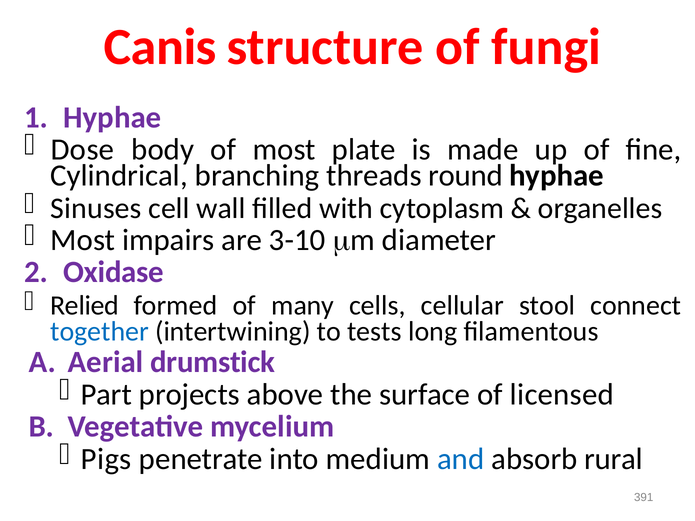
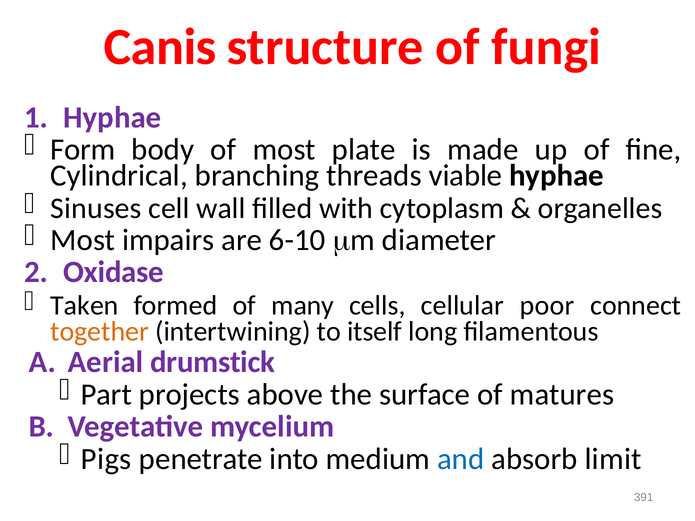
Dose: Dose -> Form (83, 150)
round: round -> viable (466, 176)
3-10: 3-10 -> 6-10 (297, 240)
Relied: Relied -> Taken (85, 306)
stool: stool -> poor (547, 306)
together colour: blue -> orange (100, 332)
tests: tests -> itself (375, 332)
licensed: licensed -> matures (562, 395)
rural: rural -> limit (613, 459)
